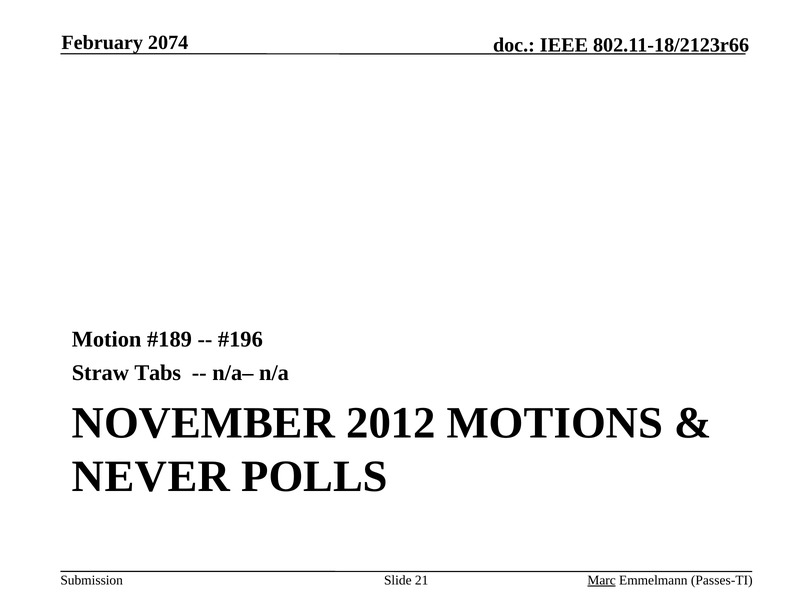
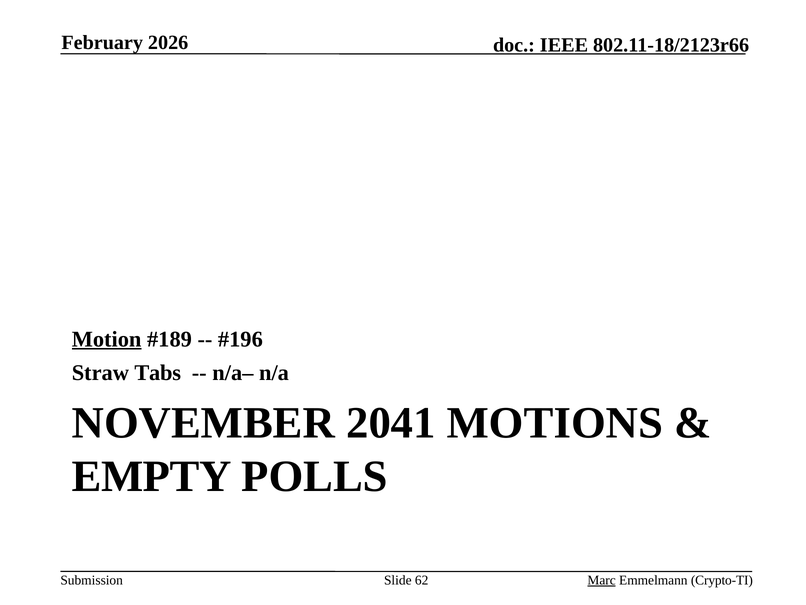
2074: 2074 -> 2026 (168, 43)
Motion underline: none -> present (107, 339)
2012: 2012 -> 2041 (391, 422)
NEVER: NEVER -> EMPTY (152, 476)
21: 21 -> 62 (422, 580)
Passes-TI: Passes-TI -> Crypto-TI (722, 580)
